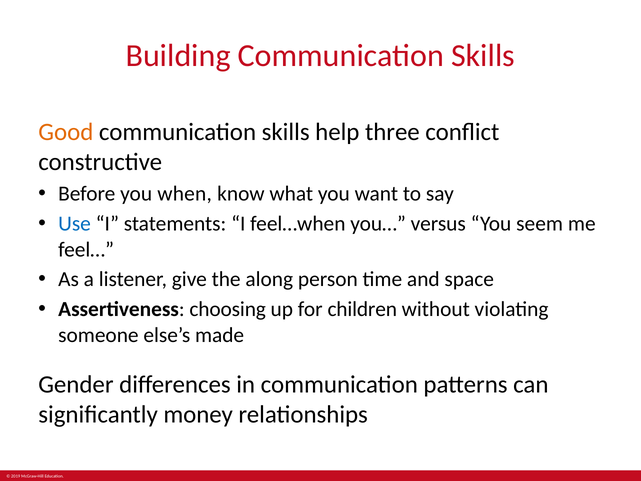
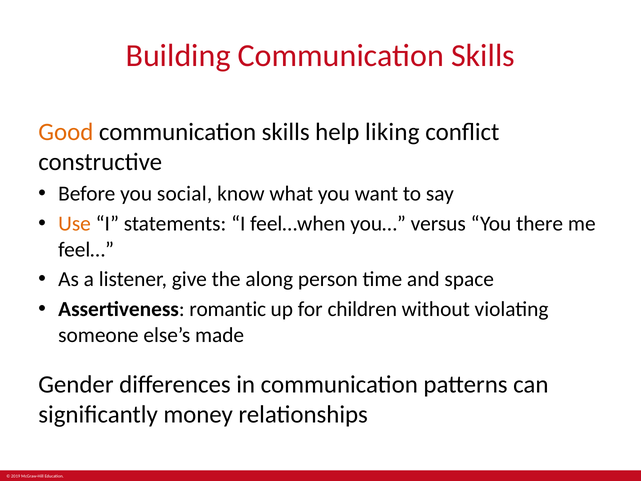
three: three -> liking (392, 132)
when: when -> social (185, 194)
Use colour: blue -> orange (75, 224)
seem: seem -> there (540, 224)
choosing: choosing -> romantic (228, 309)
